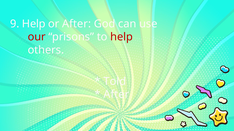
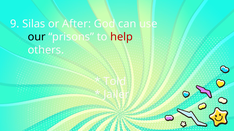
9 Help: Help -> Silas (34, 24)
our colour: red -> black (37, 37)
After: After -> Jailer (116, 95)
